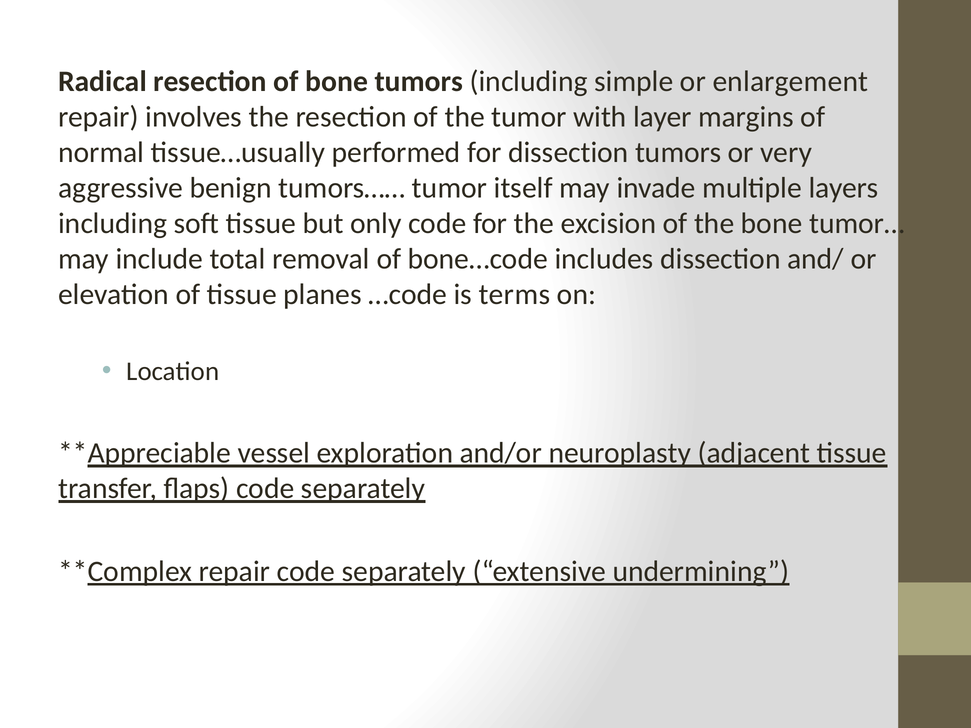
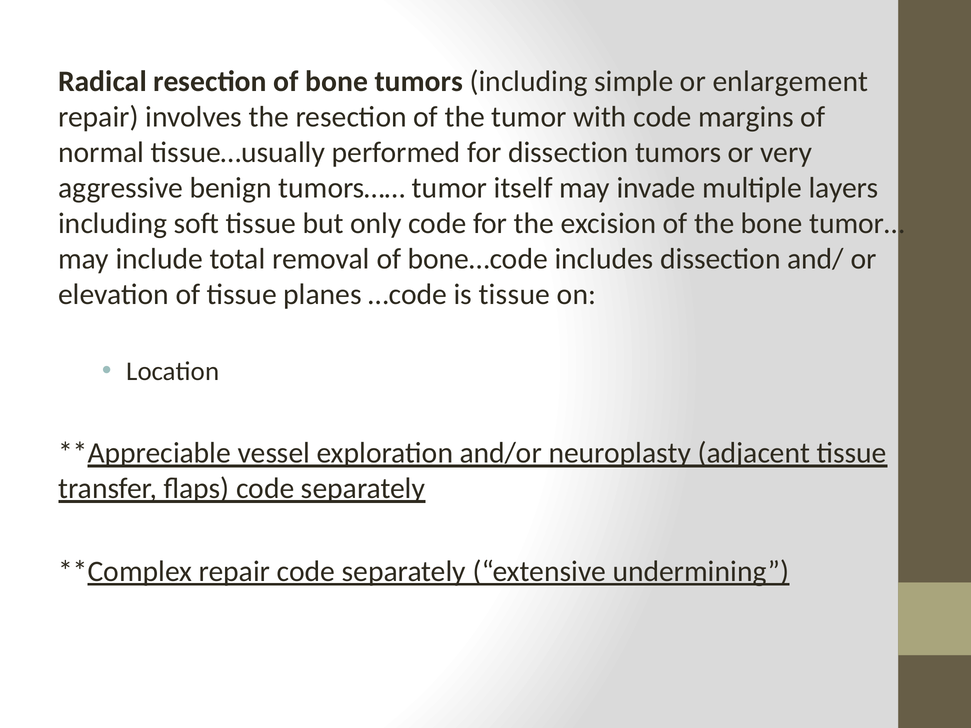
with layer: layer -> code (662, 117)
is terms: terms -> tissue (514, 295)
